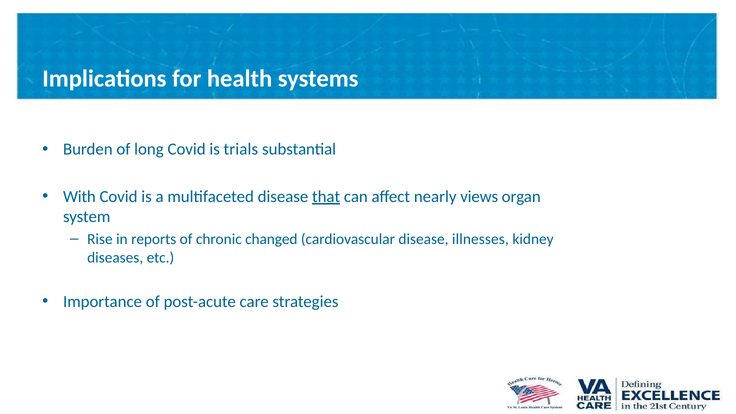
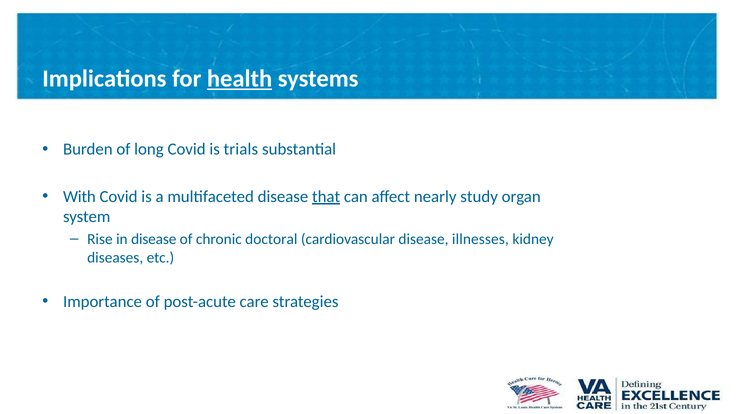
health underline: none -> present (240, 79)
views: views -> study (479, 196)
in reports: reports -> disease (154, 239)
changed: changed -> doctoral (271, 239)
